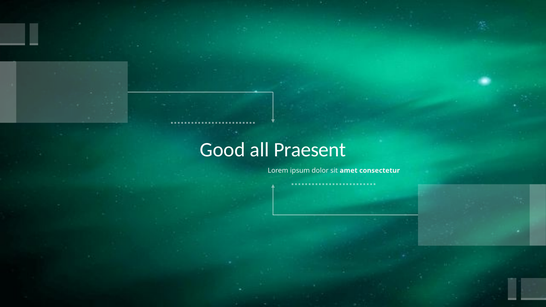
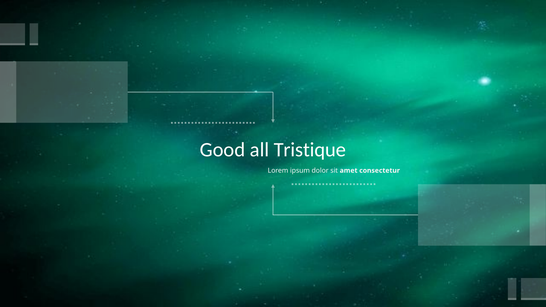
Praesent: Praesent -> Tristique (310, 150)
